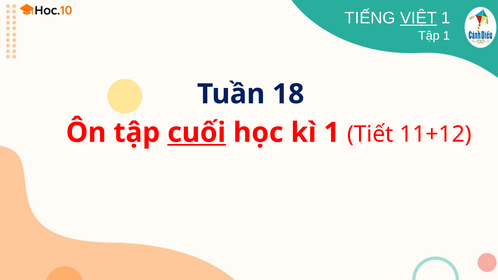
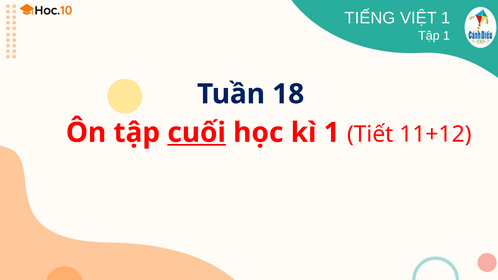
VIỆT underline: present -> none (418, 18)
